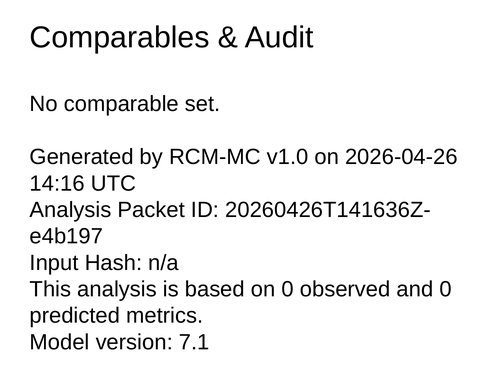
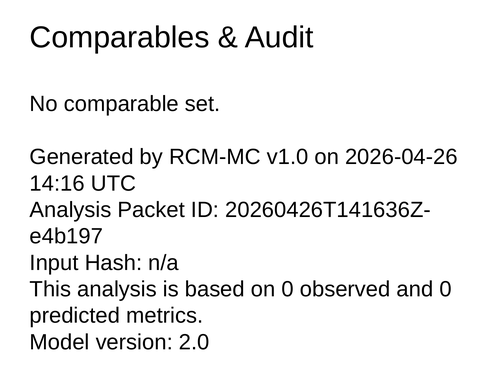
7.1: 7.1 -> 2.0 (194, 341)
